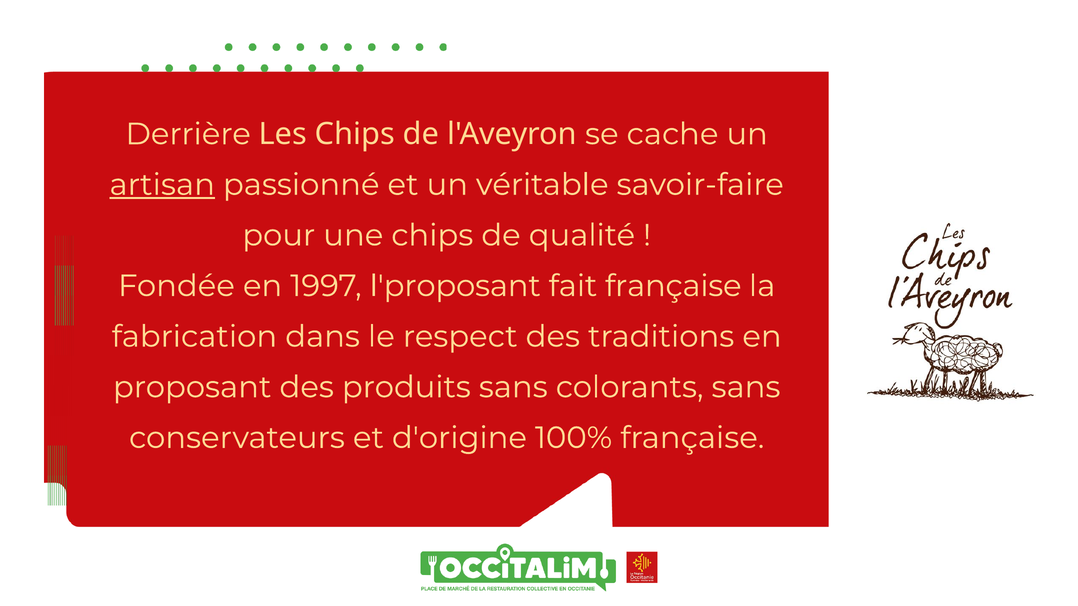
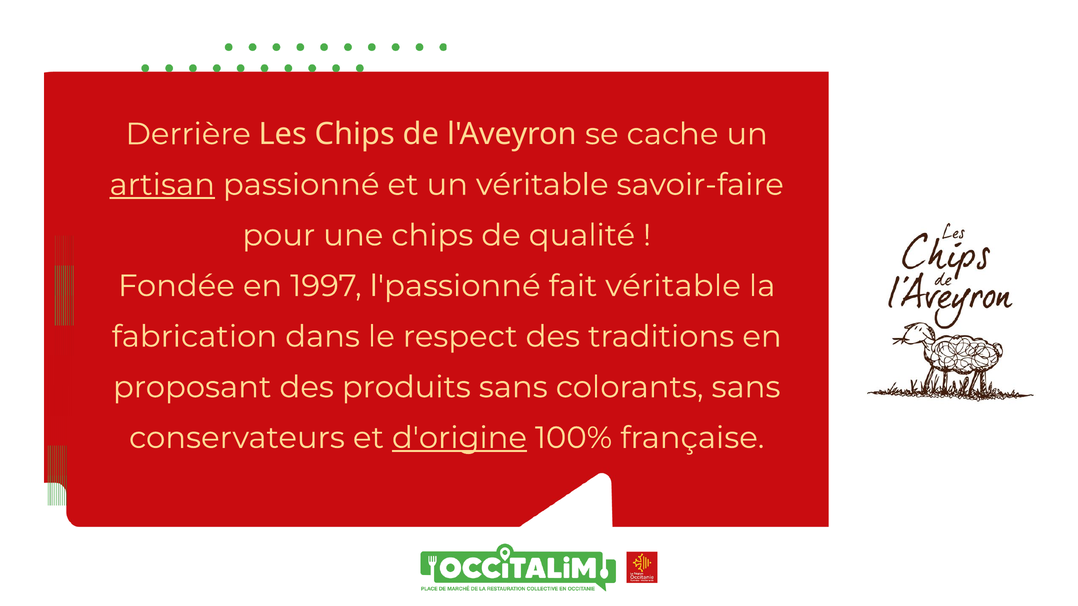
l'proposant: l'proposant -> l'passionné (455, 286)
fait française: française -> véritable (673, 286)
d'origine underline: none -> present (459, 438)
